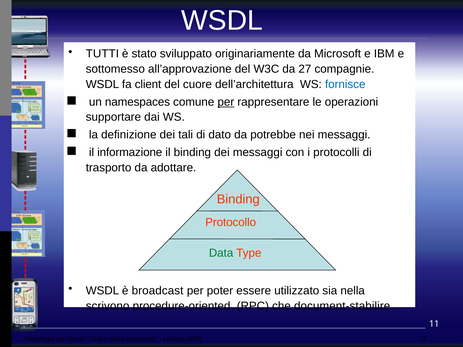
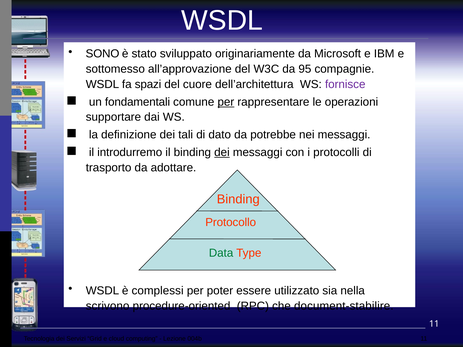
TUTTI: TUTTI -> SONO (103, 54)
27: 27 -> 95 (305, 69)
client: client -> spazi (148, 84)
fornisce colour: blue -> purple (345, 84)
namespaces: namespaces -> fondamentali (138, 102)
informazione: informazione -> introdurremo (130, 152)
dei underline: none -> present (222, 152)
broadcast: broadcast -> complessi (158, 291)
